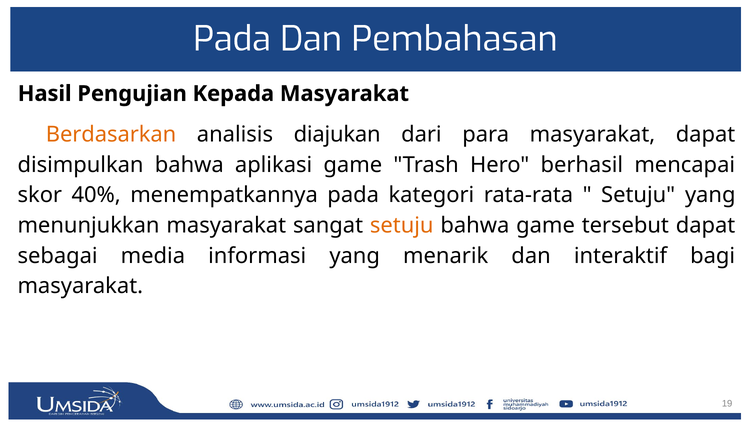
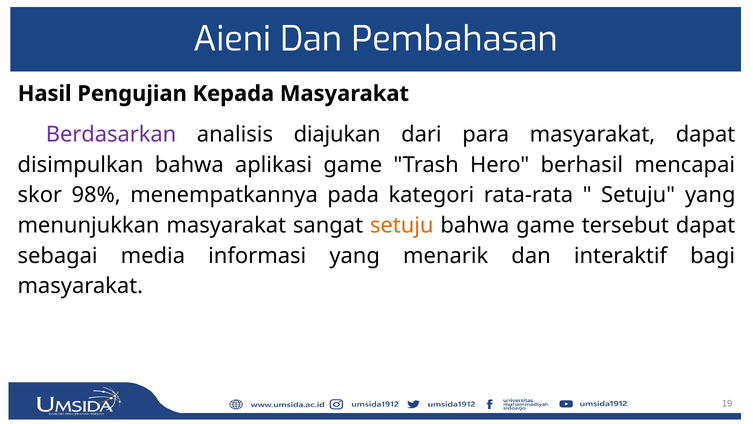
Pada: Pada -> Aieni (232, 39)
Berdasarkan colour: orange -> purple (111, 134)
40%: 40% -> 98% (96, 195)
